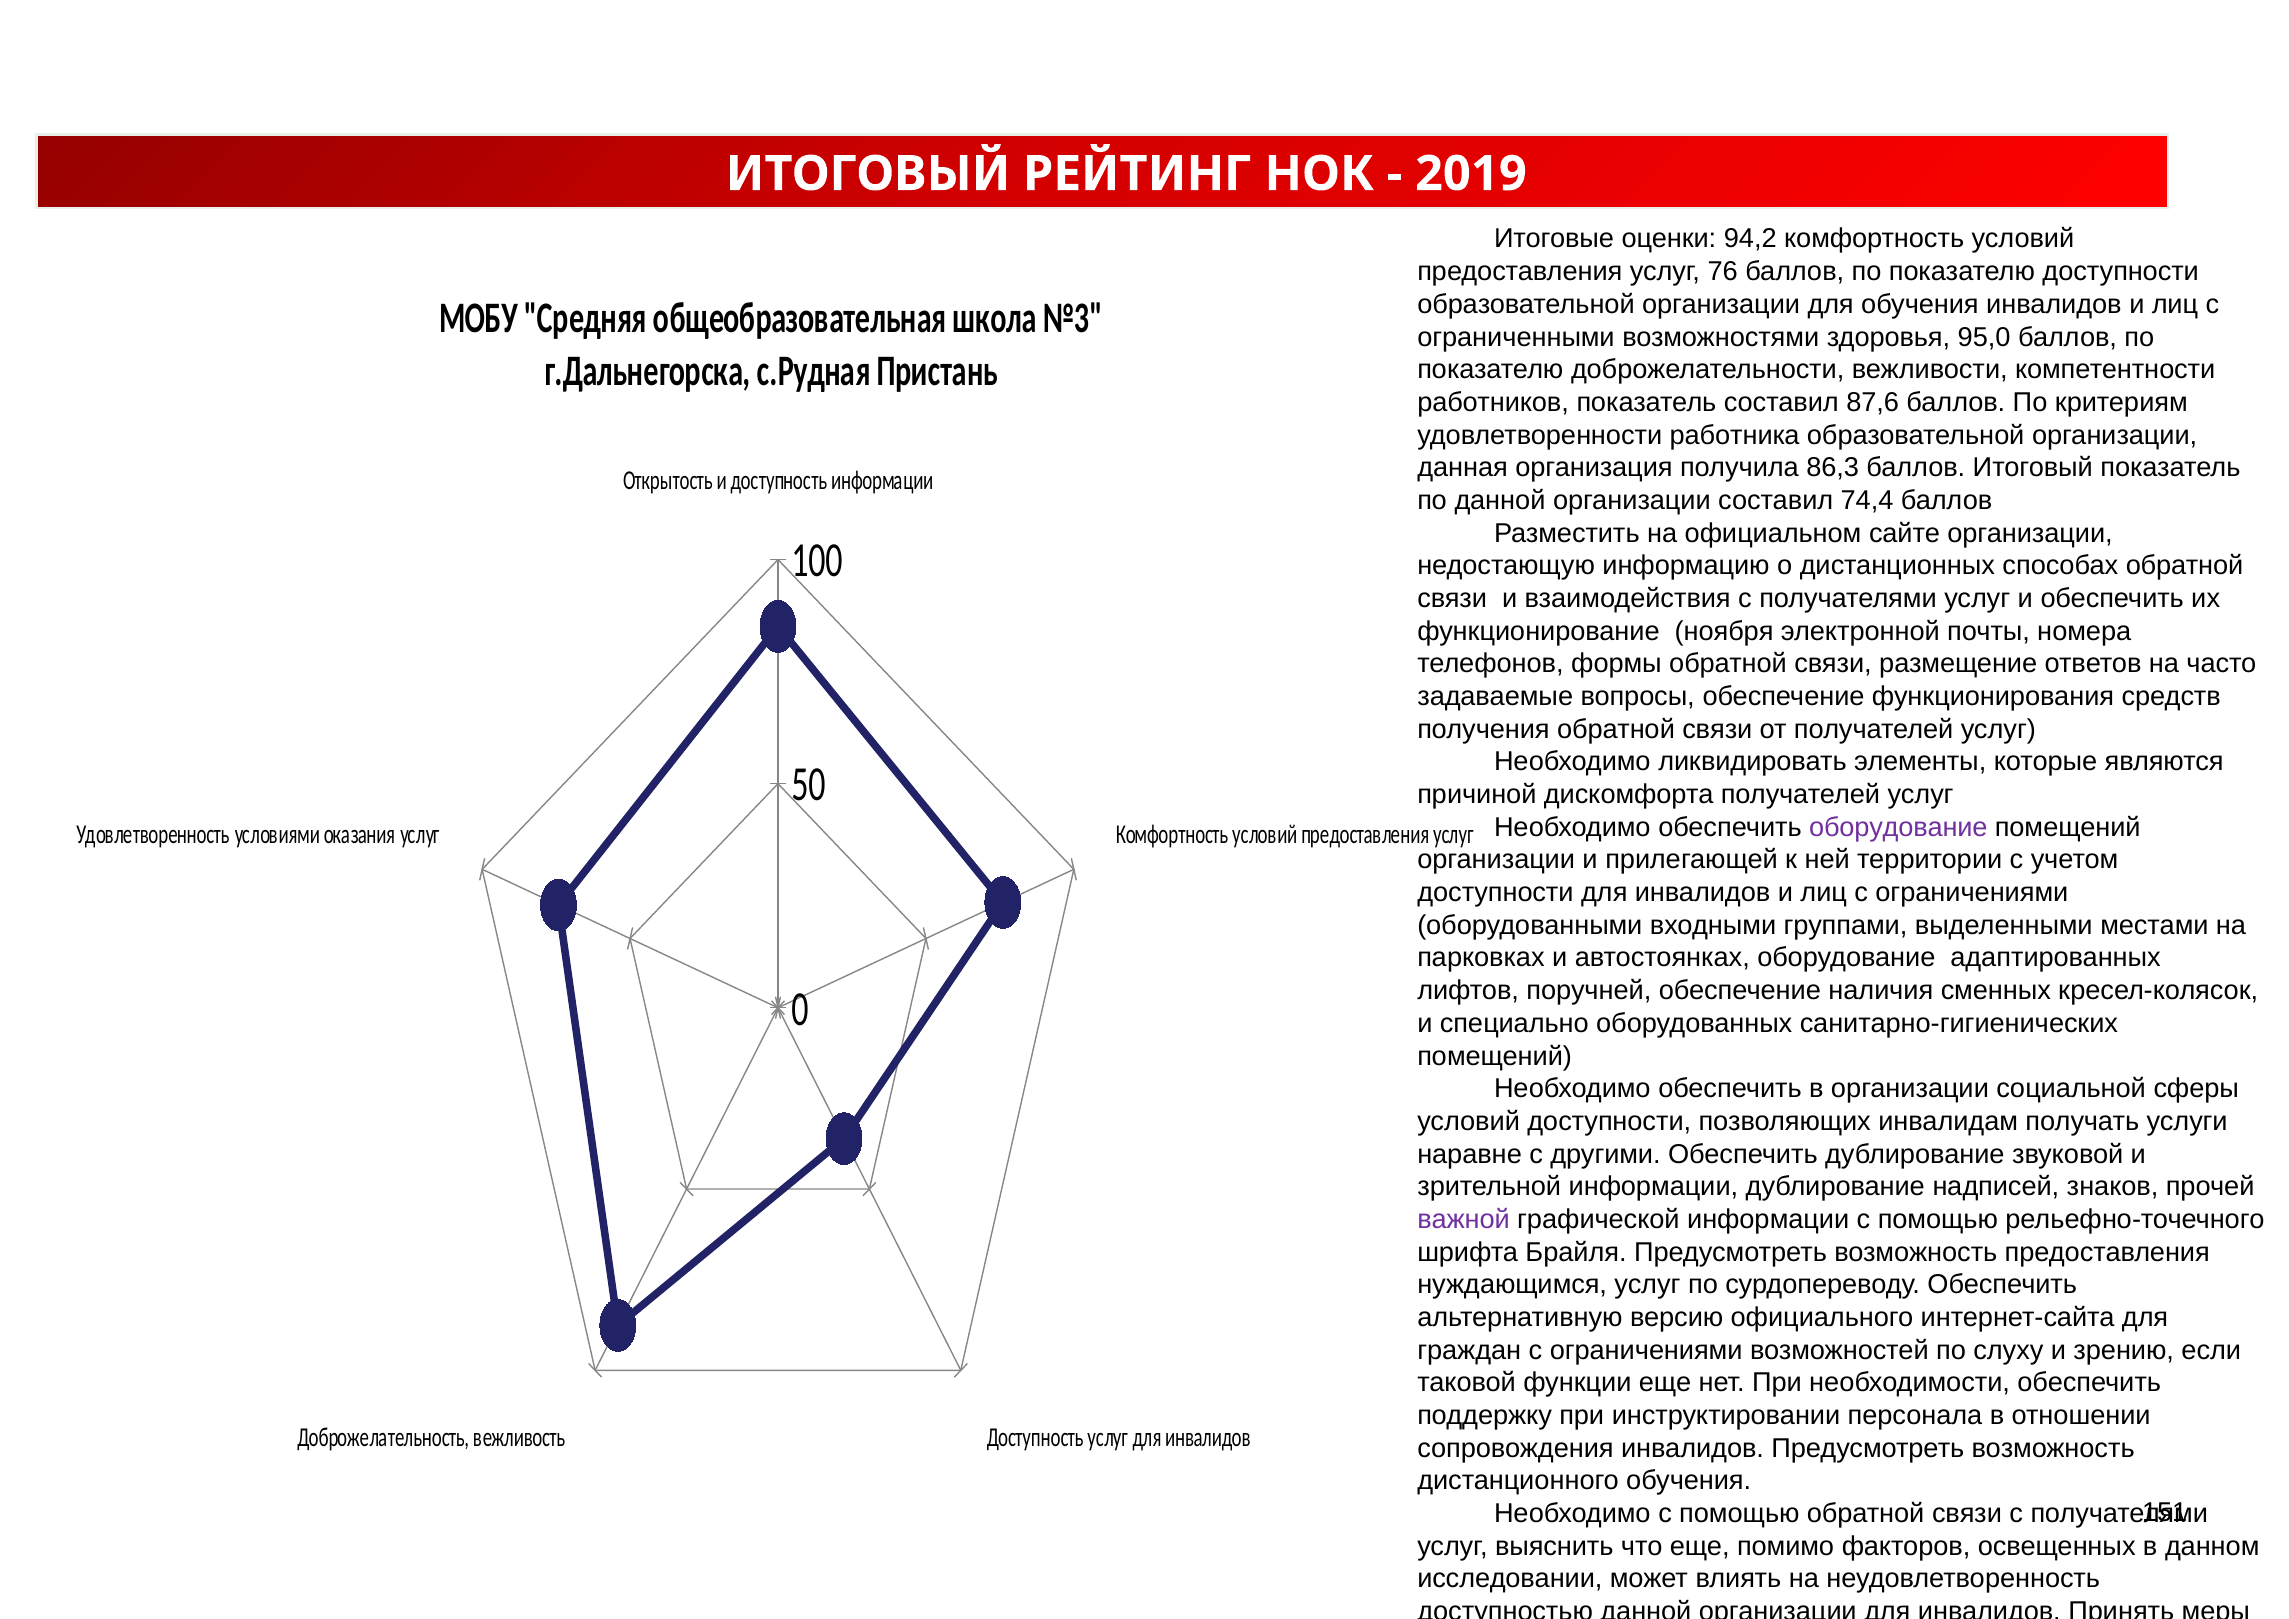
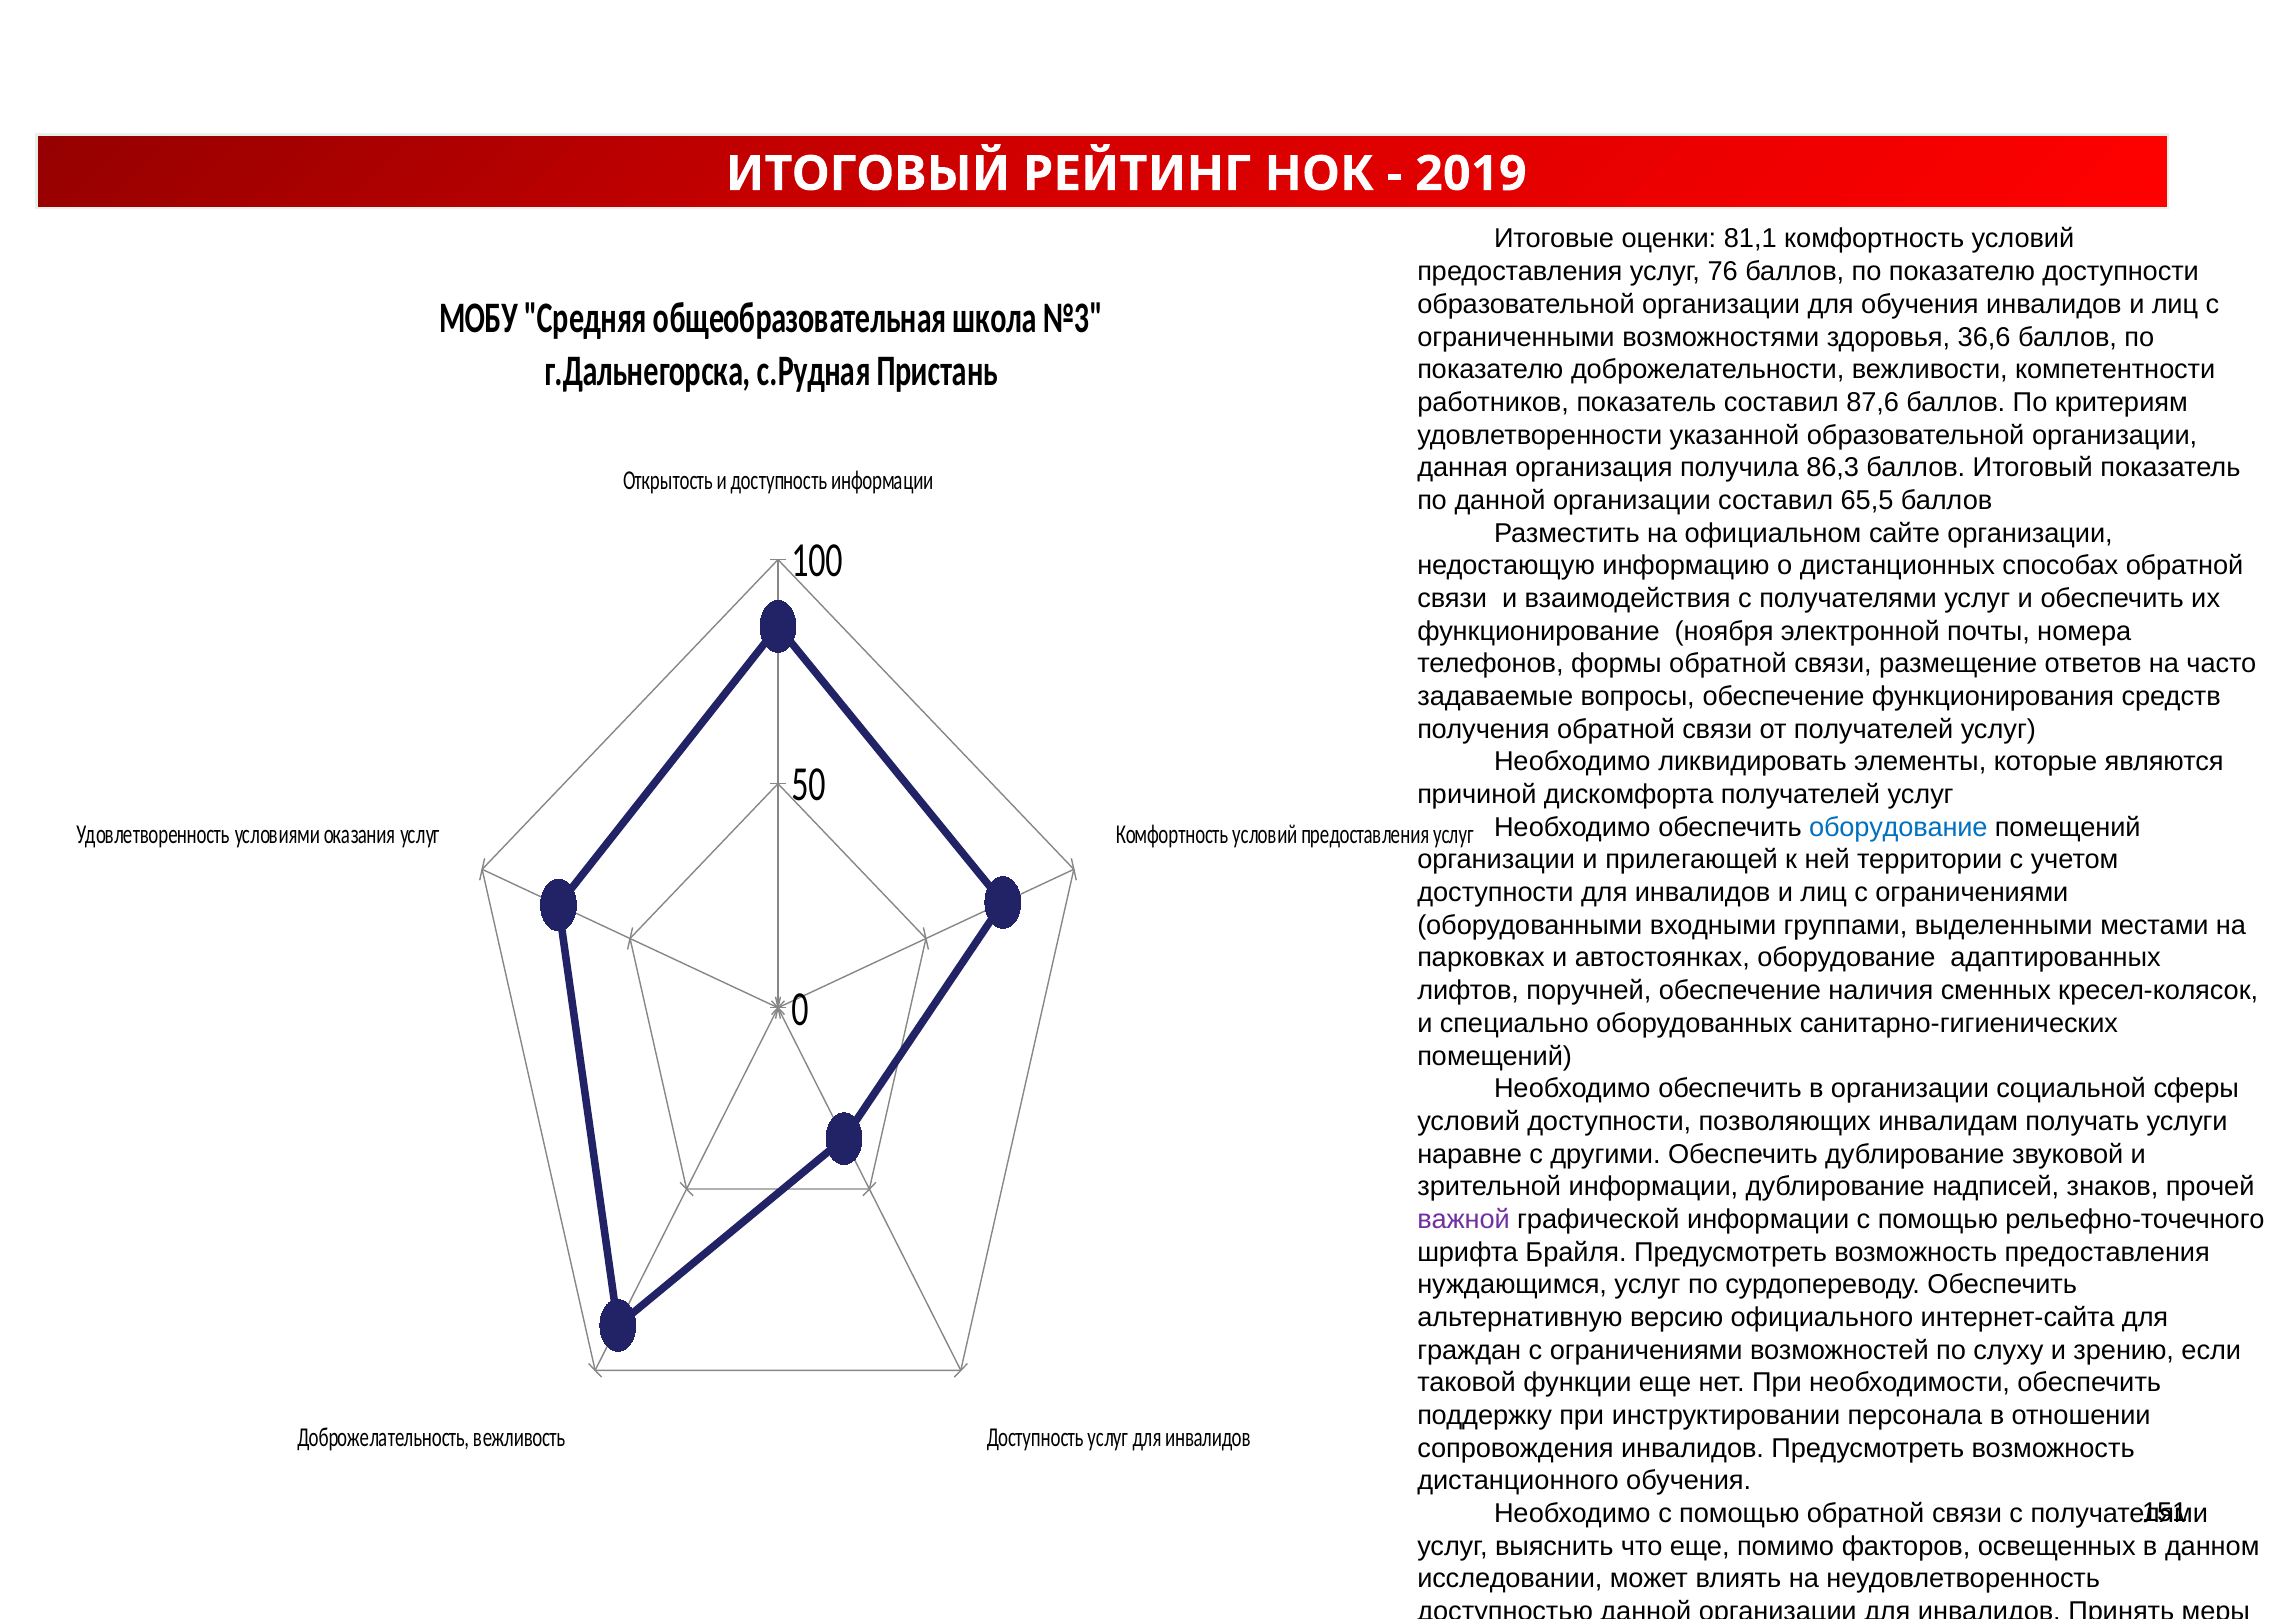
94,2: 94,2 -> 81,1 (1750, 239)
95,0: 95,0 -> 36,6 (1984, 337)
работника: работника -> указанной (1734, 435)
74,4: 74,4 -> 65,5 (1867, 500)
оборудование colour: purple -> blue (1898, 827)
